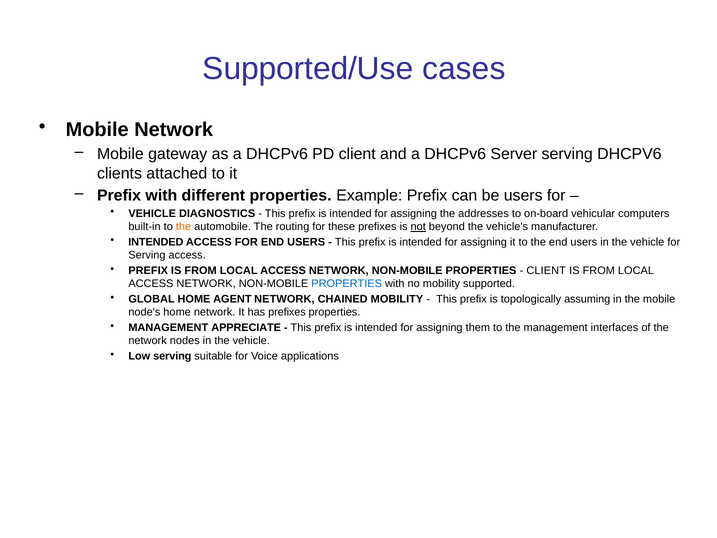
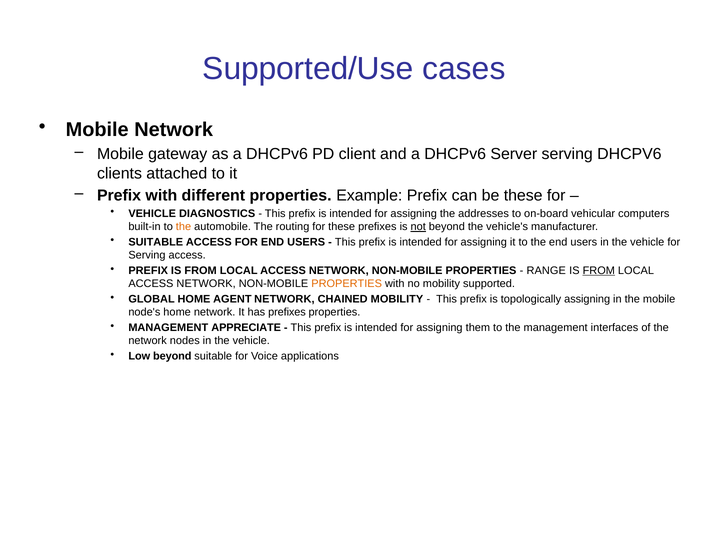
be users: users -> these (523, 196)
INTENDED: INTENDED -> SUITABLE (156, 242)
CLIENT: CLIENT -> RANGE (546, 271)
FROM underline: none -> present (599, 271)
PROPERTIES colour: blue -> orange (347, 284)
topologically assuming: assuming -> assigning (587, 299)
Low serving: serving -> beyond (172, 356)
